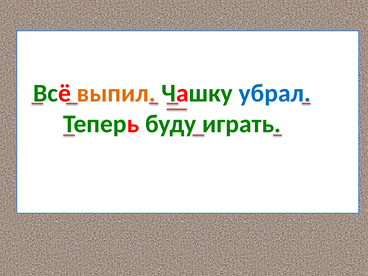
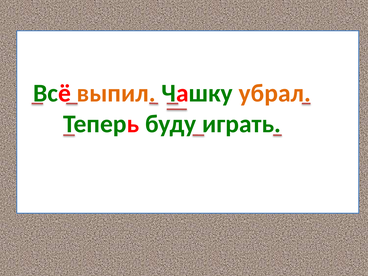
убрал colour: blue -> orange (275, 93)
